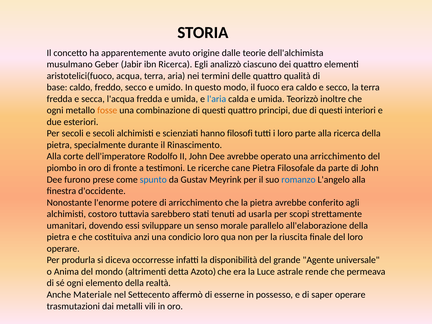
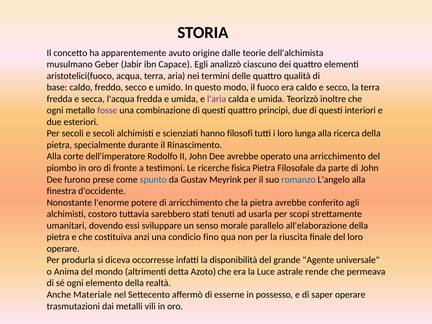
ibn Ricerca: Ricerca -> Capace (175, 64)
l'aria colour: blue -> purple (217, 99)
fosse colour: orange -> purple (107, 110)
loro parte: parte -> lunga (305, 133)
cane: cane -> fisica (241, 168)
condicio loro: loro -> fino (211, 237)
